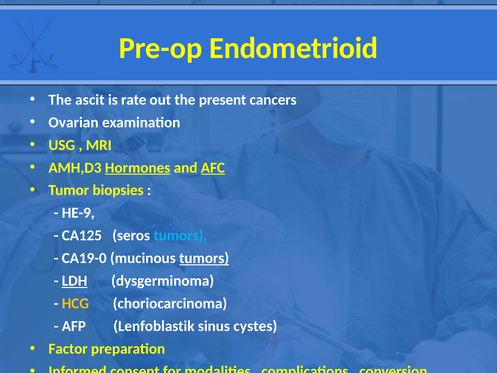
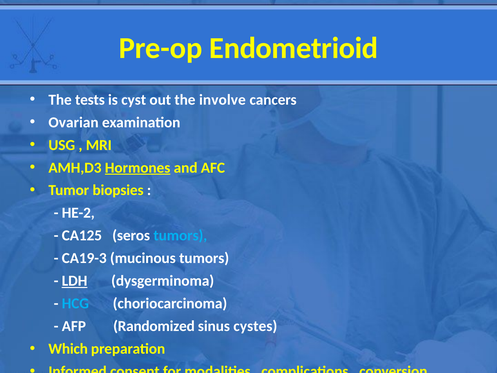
ascit: ascit -> tests (90, 100)
rate: rate -> cyst (134, 100)
present: present -> involve (222, 100)
AFC underline: present -> none (213, 168)
HE-9: HE-9 -> HE-2 (78, 213)
CA19-0: CA19-0 -> CA19-3 (84, 258)
tumors underline: present -> none (204, 258)
HCG colour: yellow -> light blue (75, 303)
Lenfoblastik: Lenfoblastik -> Randomized (154, 326)
Factor: Factor -> Which (68, 349)
